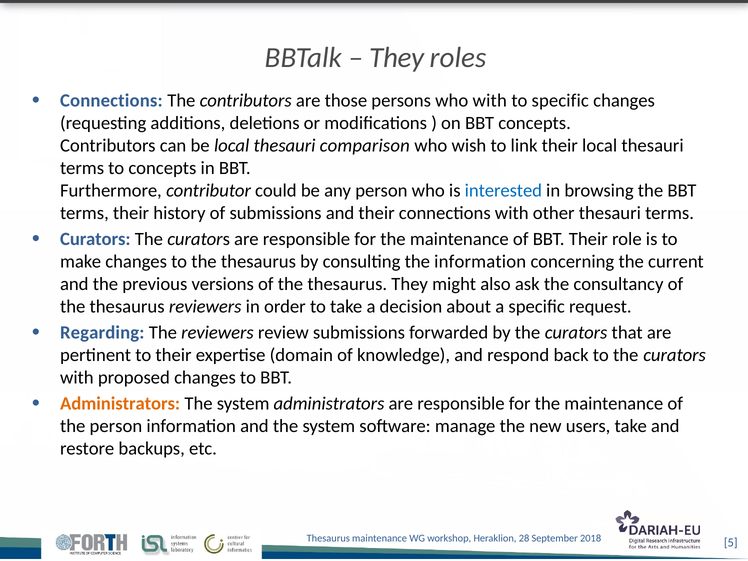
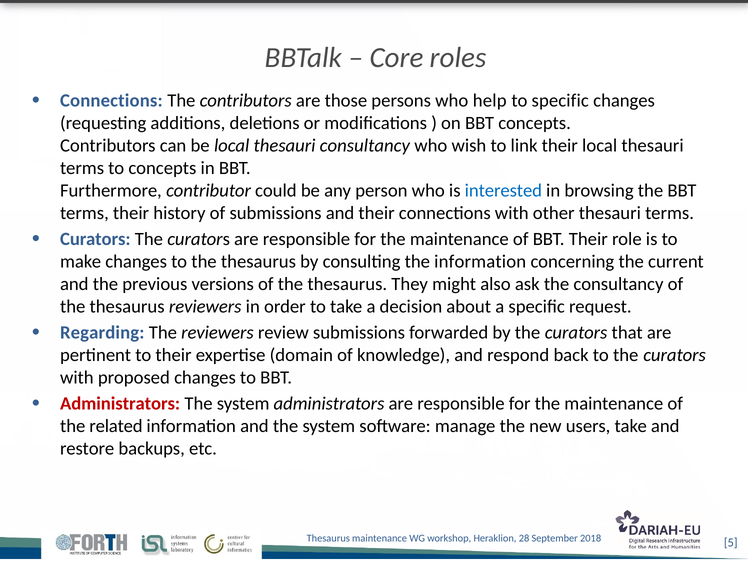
They: They -> Core (397, 58)
who with: with -> help (490, 101)
thesauri comparison: comparison -> consultancy (365, 146)
Administrators colour: orange -> red (120, 404)
the person: person -> related (116, 426)
